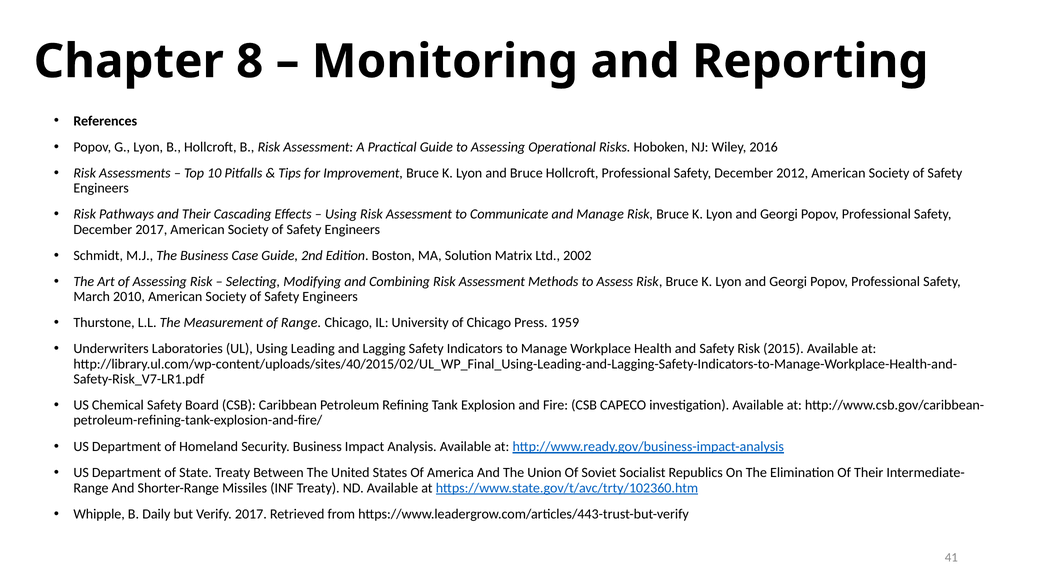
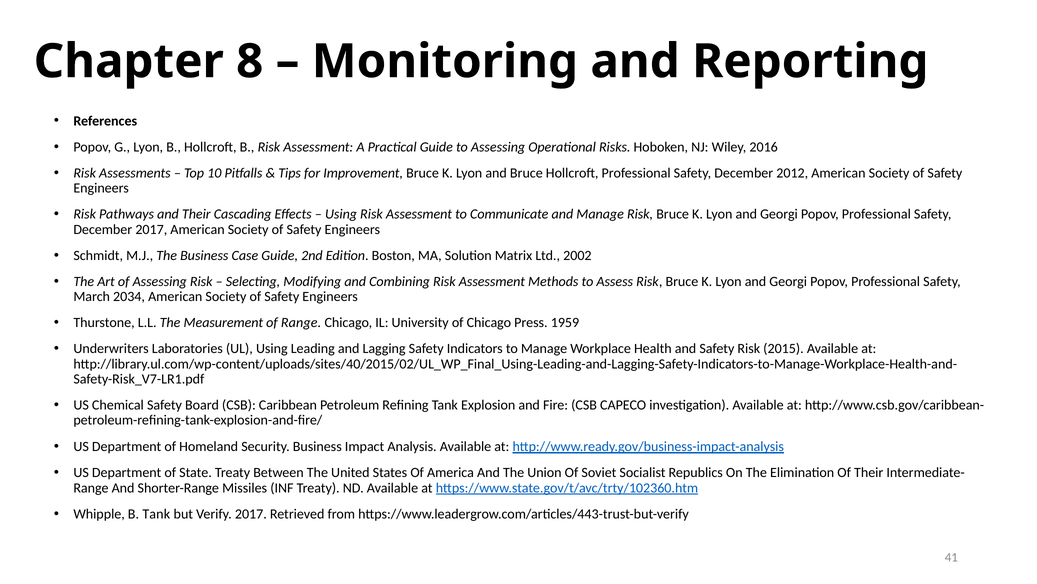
2010: 2010 -> 2034 (129, 296)
B Daily: Daily -> Tank (156, 513)
